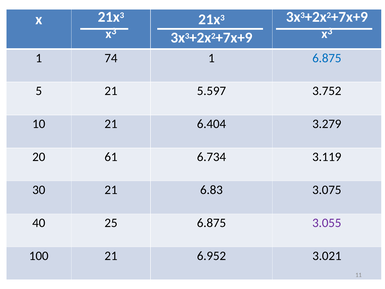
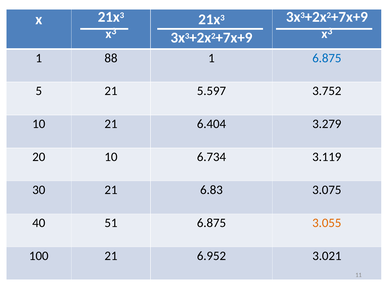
74: 74 -> 88 (111, 58)
20 61: 61 -> 10 (111, 157)
25: 25 -> 51 (111, 223)
3.055 colour: purple -> orange (327, 223)
